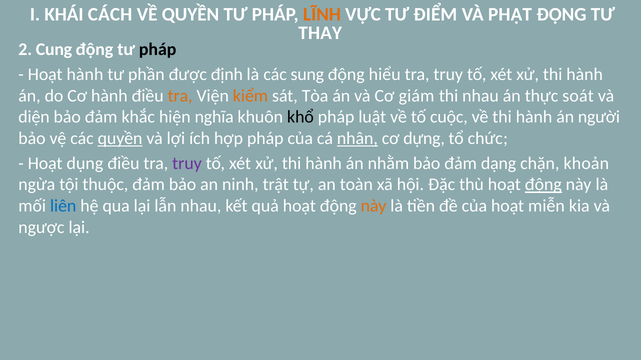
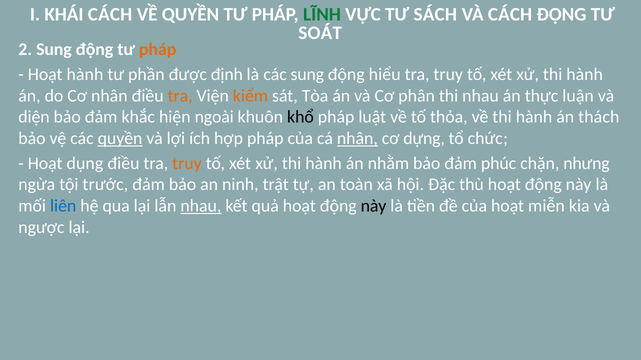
LĨNH colour: orange -> green (322, 14)
ĐIỂM: ĐIỂM -> SÁCH (435, 14)
VÀ PHẠT: PHẠT -> CÁCH (510, 14)
THAY: THAY -> SOÁT (320, 33)
2 Cung: Cung -> Sung (54, 50)
pháp colour: black -> orange (158, 50)
Cơ hành: hành -> nhân (109, 96)
giám: giám -> phân (417, 96)
soát: soát -> luận (578, 96)
nghĩa: nghĩa -> ngoài (214, 117)
cuộc: cuộc -> thỏa (449, 117)
người: người -> thách (599, 117)
truy colour: purple -> orange (187, 164)
dạng: dạng -> phúc (499, 164)
khoản: khoản -> nhưng (586, 164)
thuộc: thuộc -> trước (105, 185)
động underline: present -> none (543, 185)
nhau underline: none -> present (201, 206)
này colour: orange -> black (374, 206)
